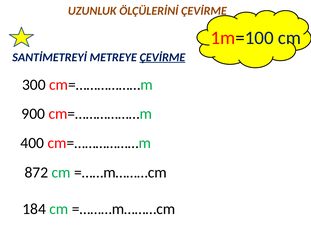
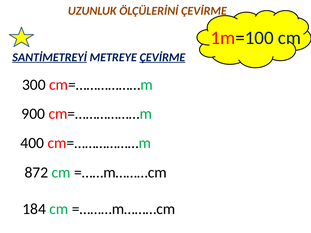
SANTİMETREYİ underline: none -> present (50, 57)
